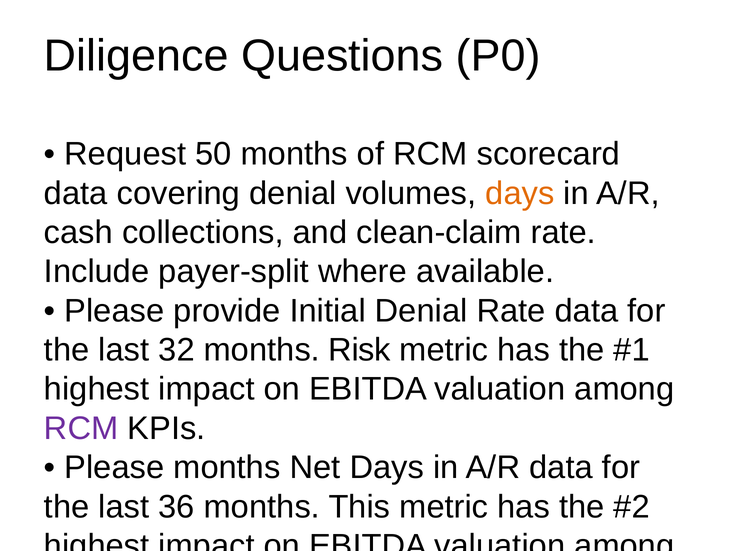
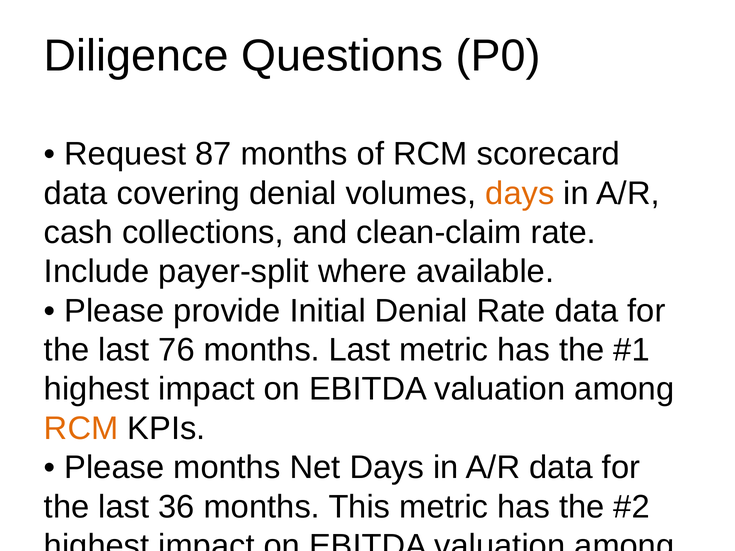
50: 50 -> 87 (213, 154)
32: 32 -> 76 (177, 350)
months Risk: Risk -> Last (359, 350)
RCM colour: purple -> orange (81, 429)
